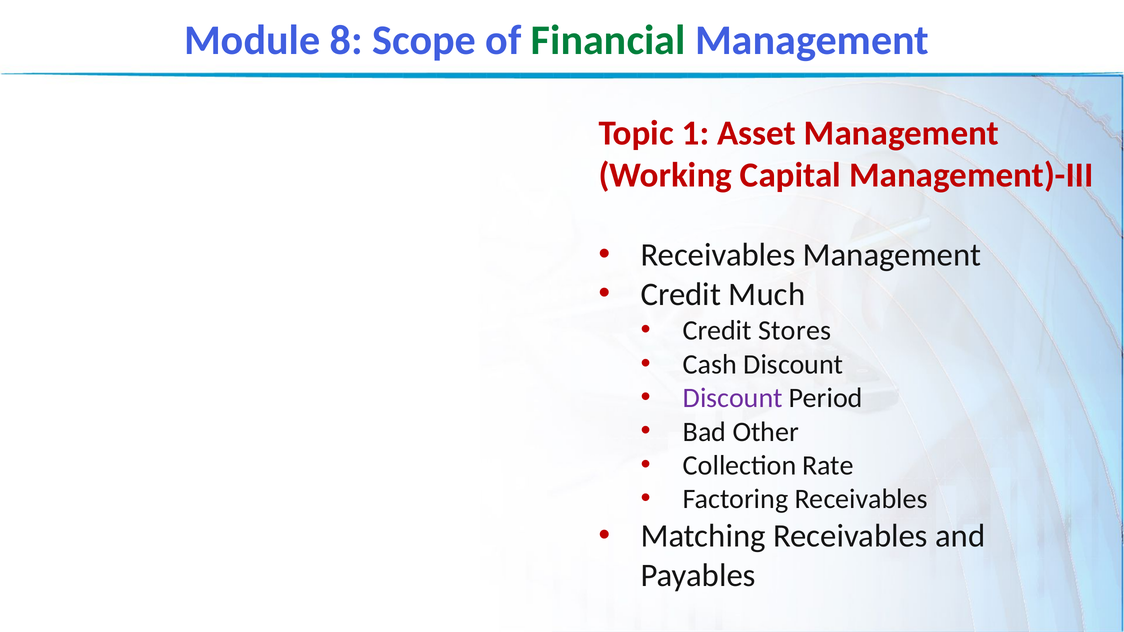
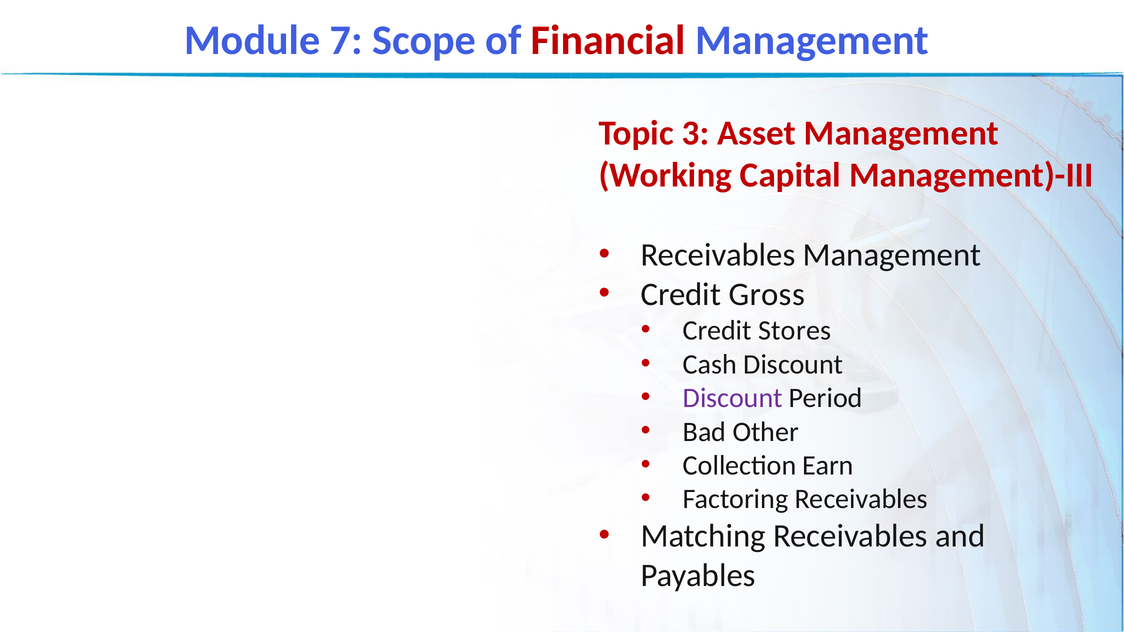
8: 8 -> 7 (346, 40)
Financial colour: green -> red (608, 40)
1: 1 -> 3 (695, 133)
Much: Much -> Gross (767, 295)
Rate: Rate -> Earn (828, 466)
